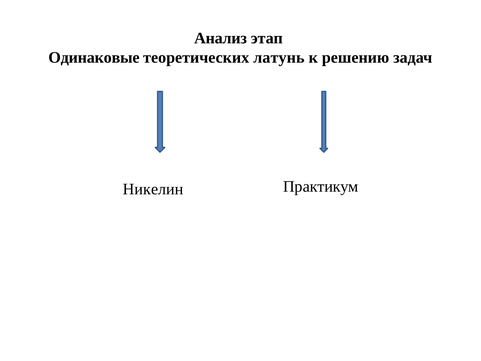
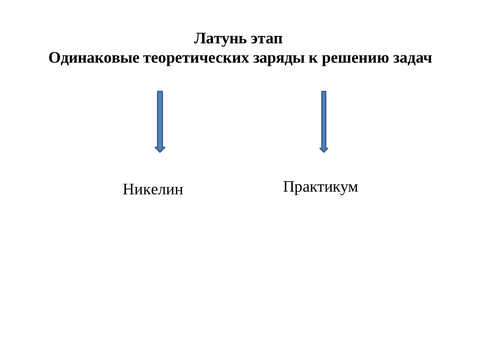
Анализ: Анализ -> Латунь (221, 38)
латунь: латунь -> заряды (279, 57)
